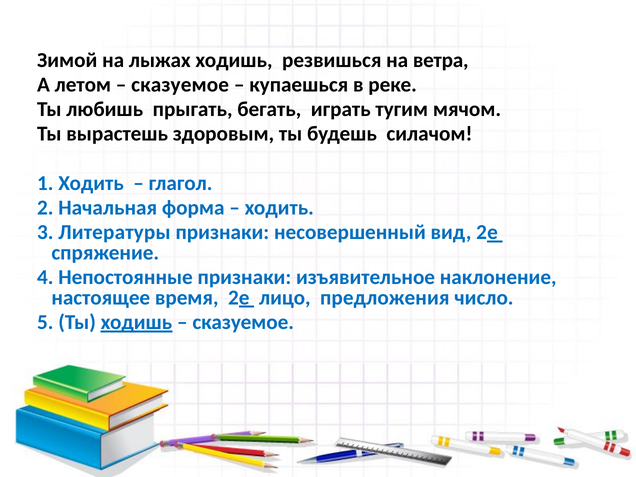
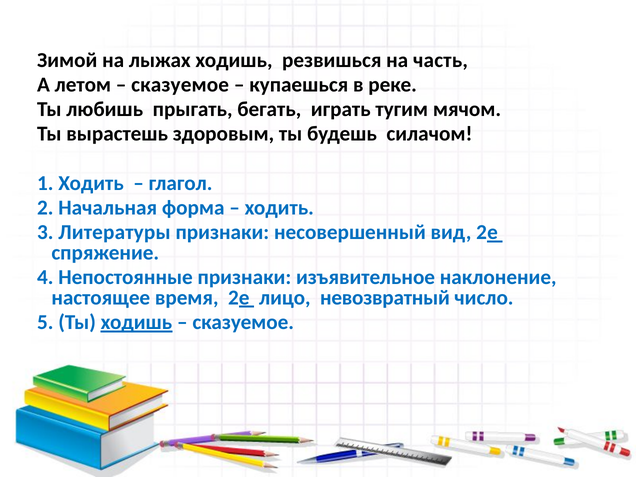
ветра: ветра -> часть (440, 60)
предложения: предложения -> невозвратный (385, 298)
